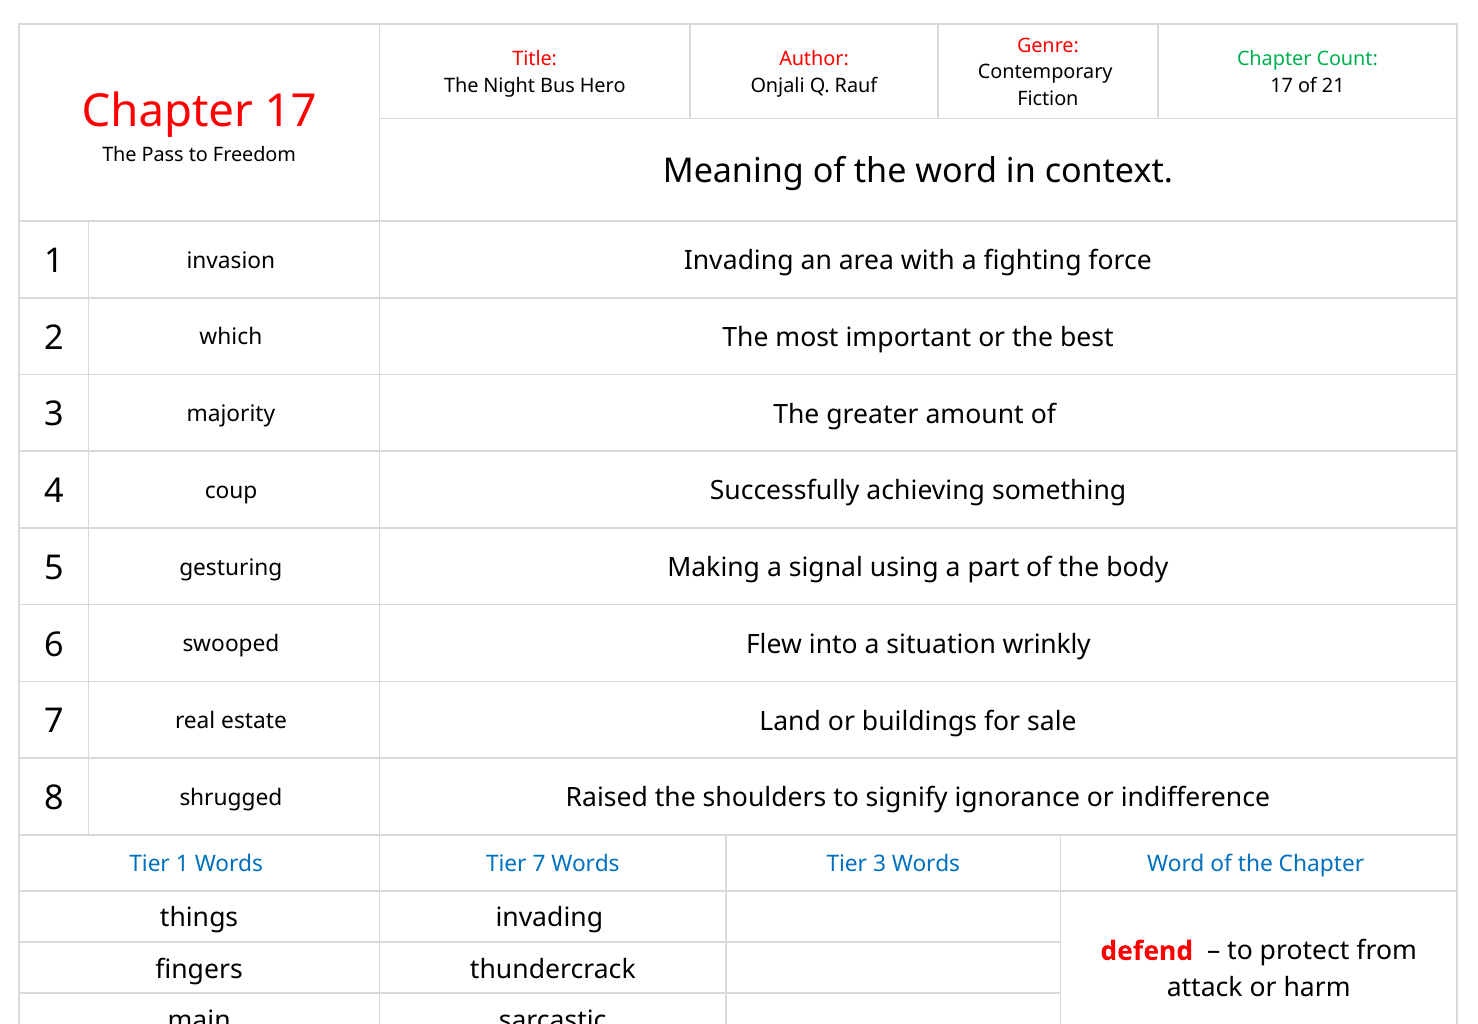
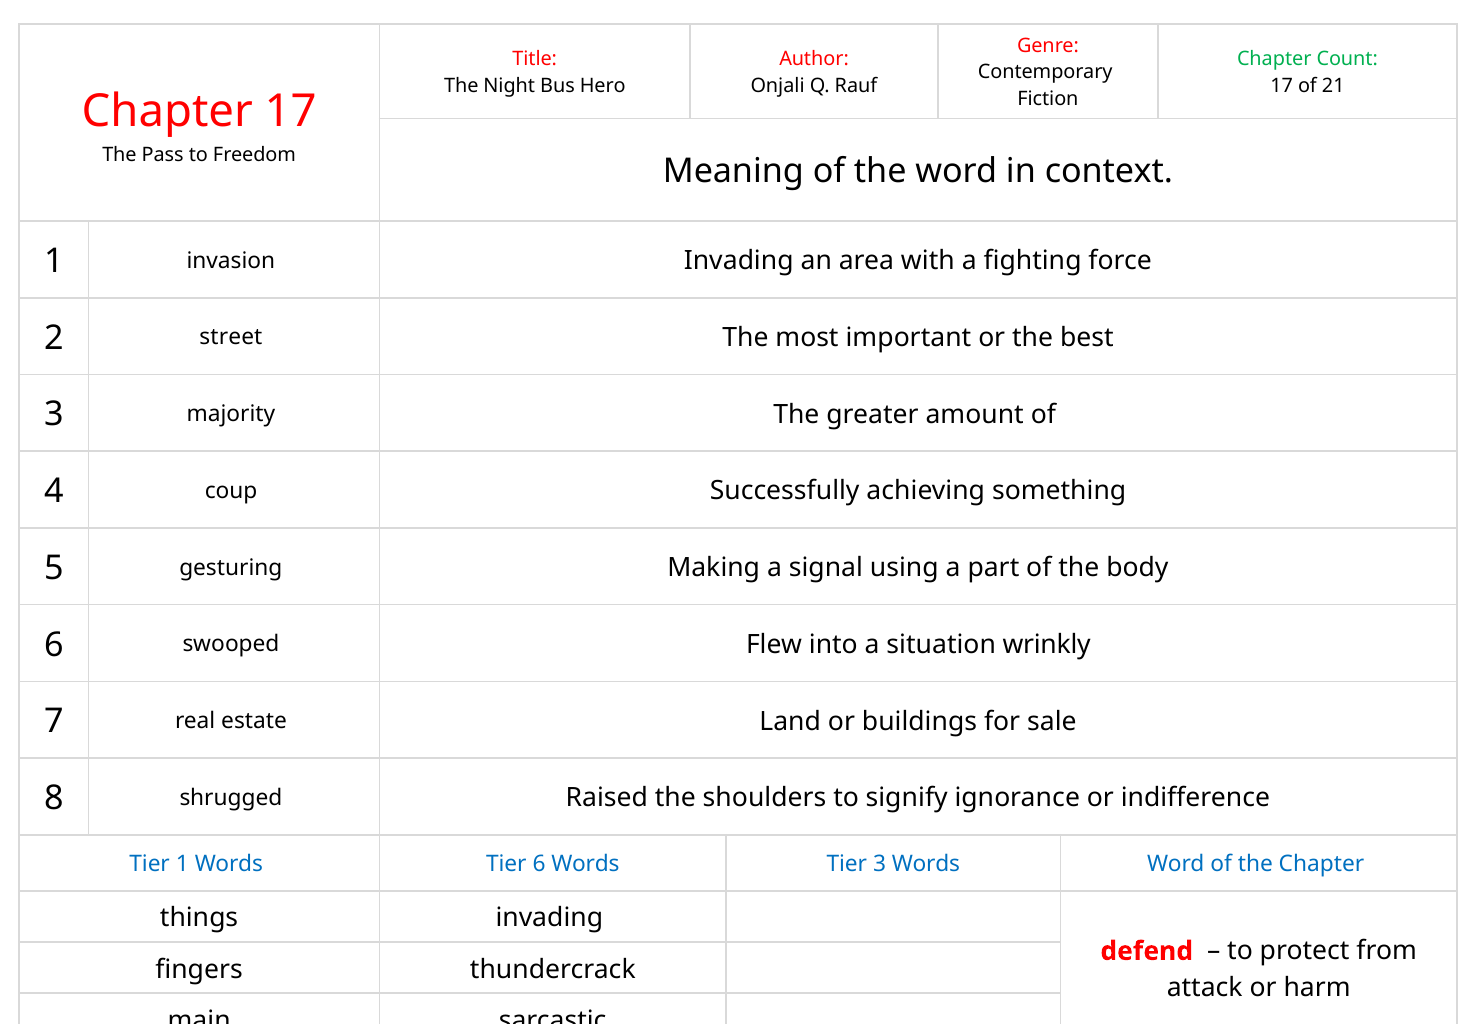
which: which -> street (231, 337)
Tier 7: 7 -> 6 (539, 864)
